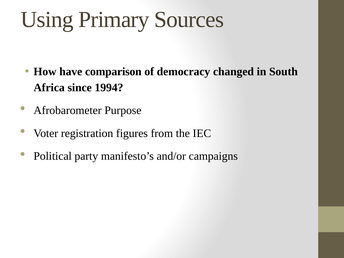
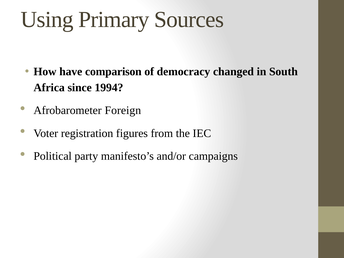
Purpose: Purpose -> Foreign (123, 110)
